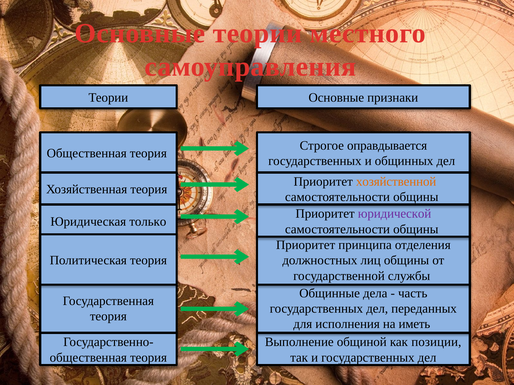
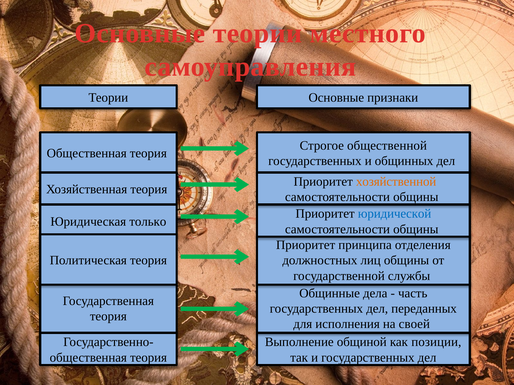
оправдывается: оправдывается -> общественной (387, 146)
юридической colour: purple -> blue (395, 214)
иметь: иметь -> своей (414, 324)
